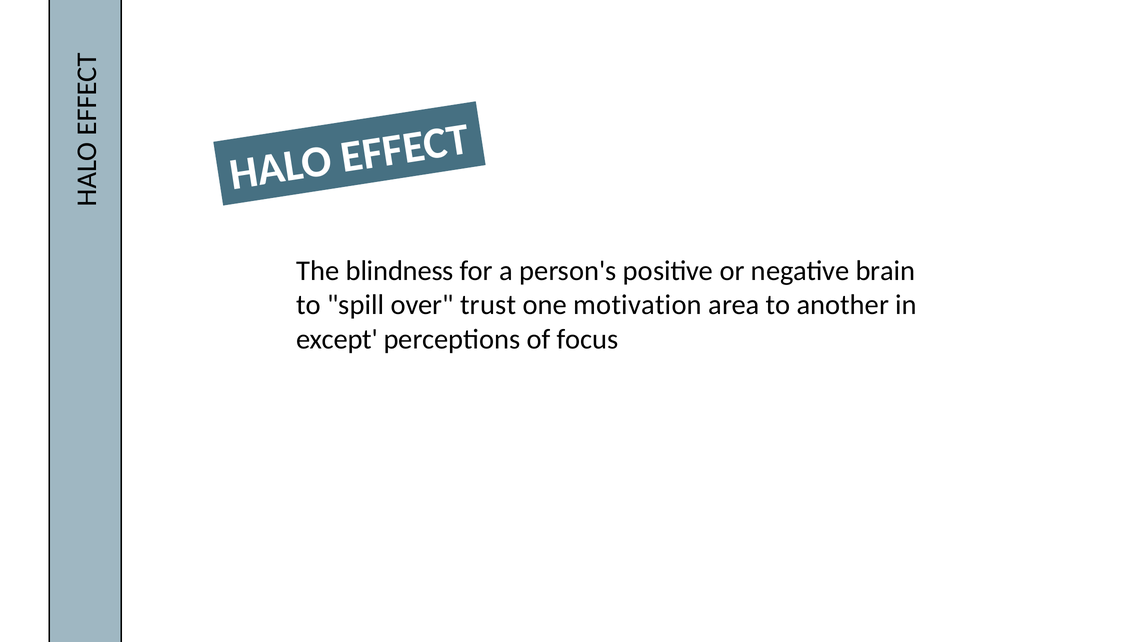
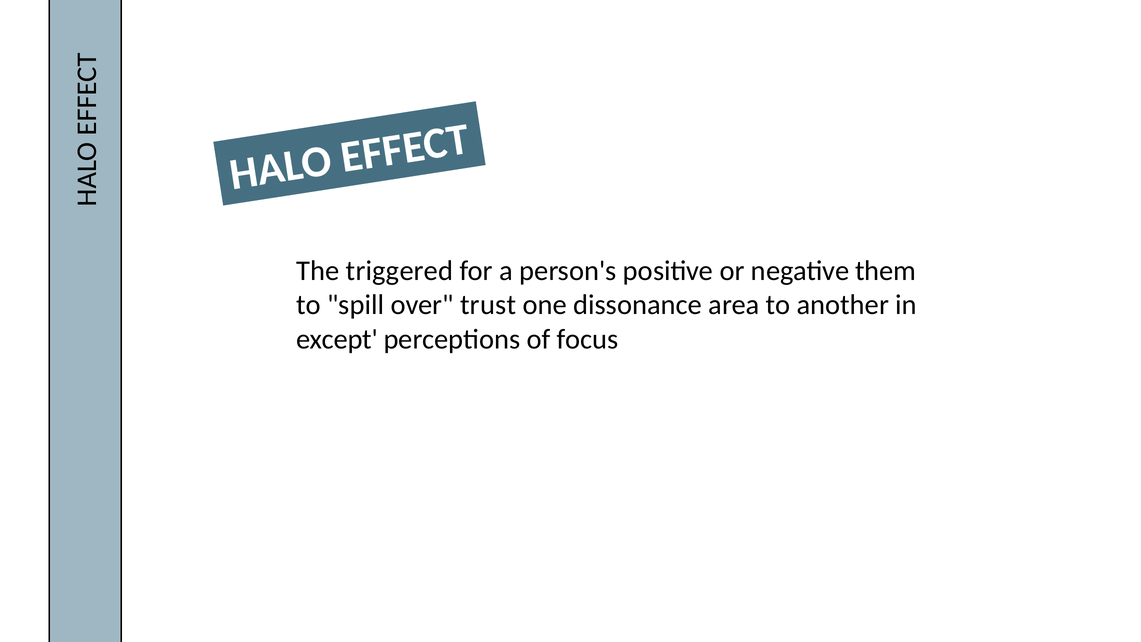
blindness: blindness -> triggered (400, 271)
brain: brain -> them (886, 271)
motivation: motivation -> dissonance (638, 305)
